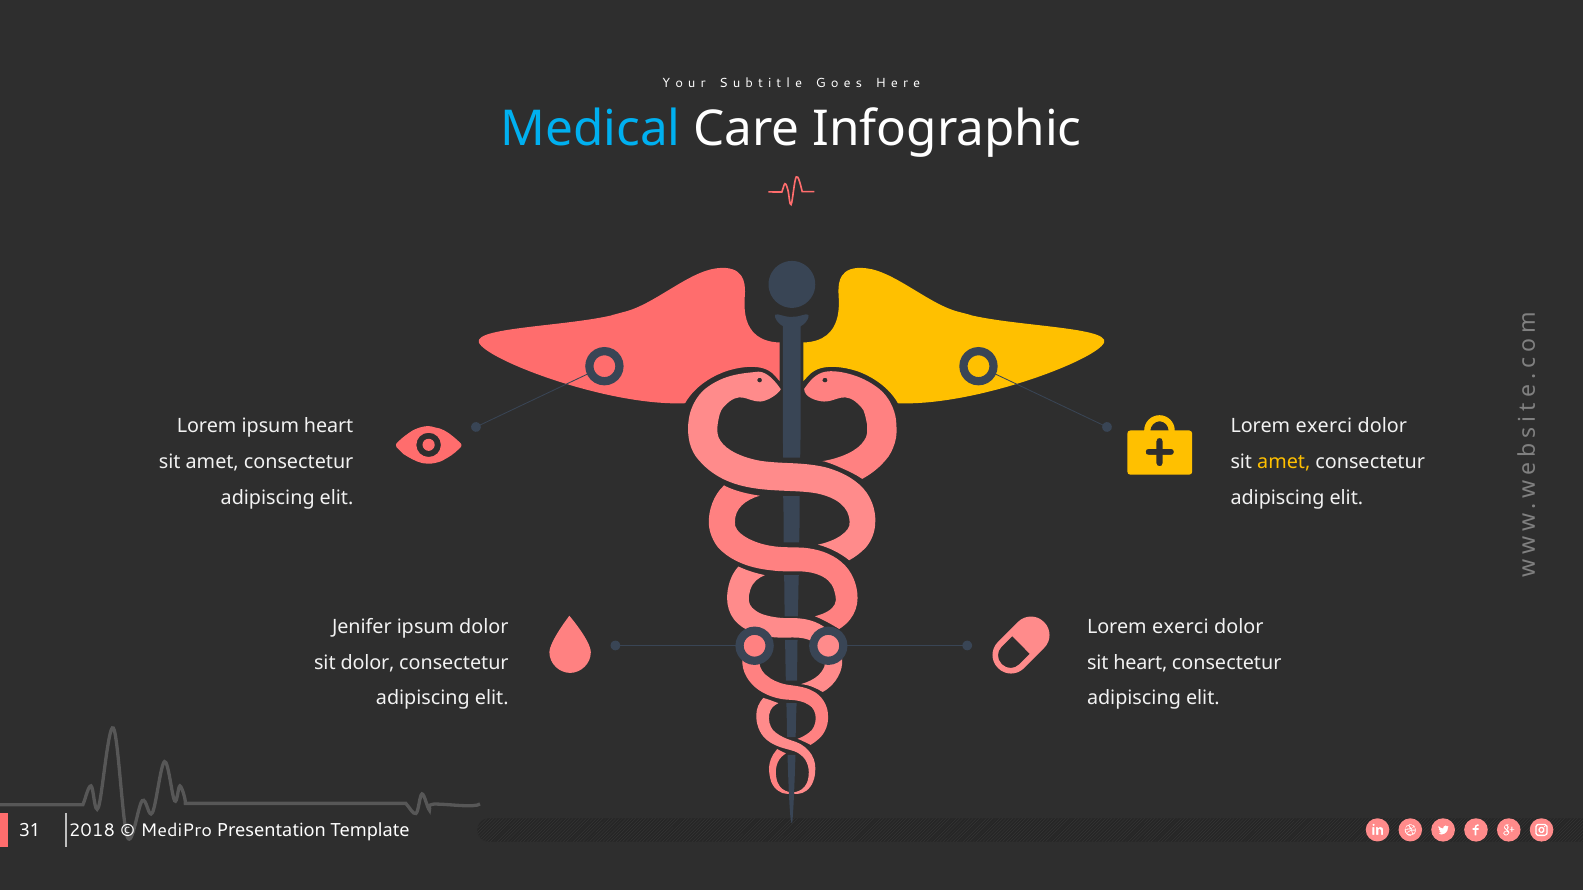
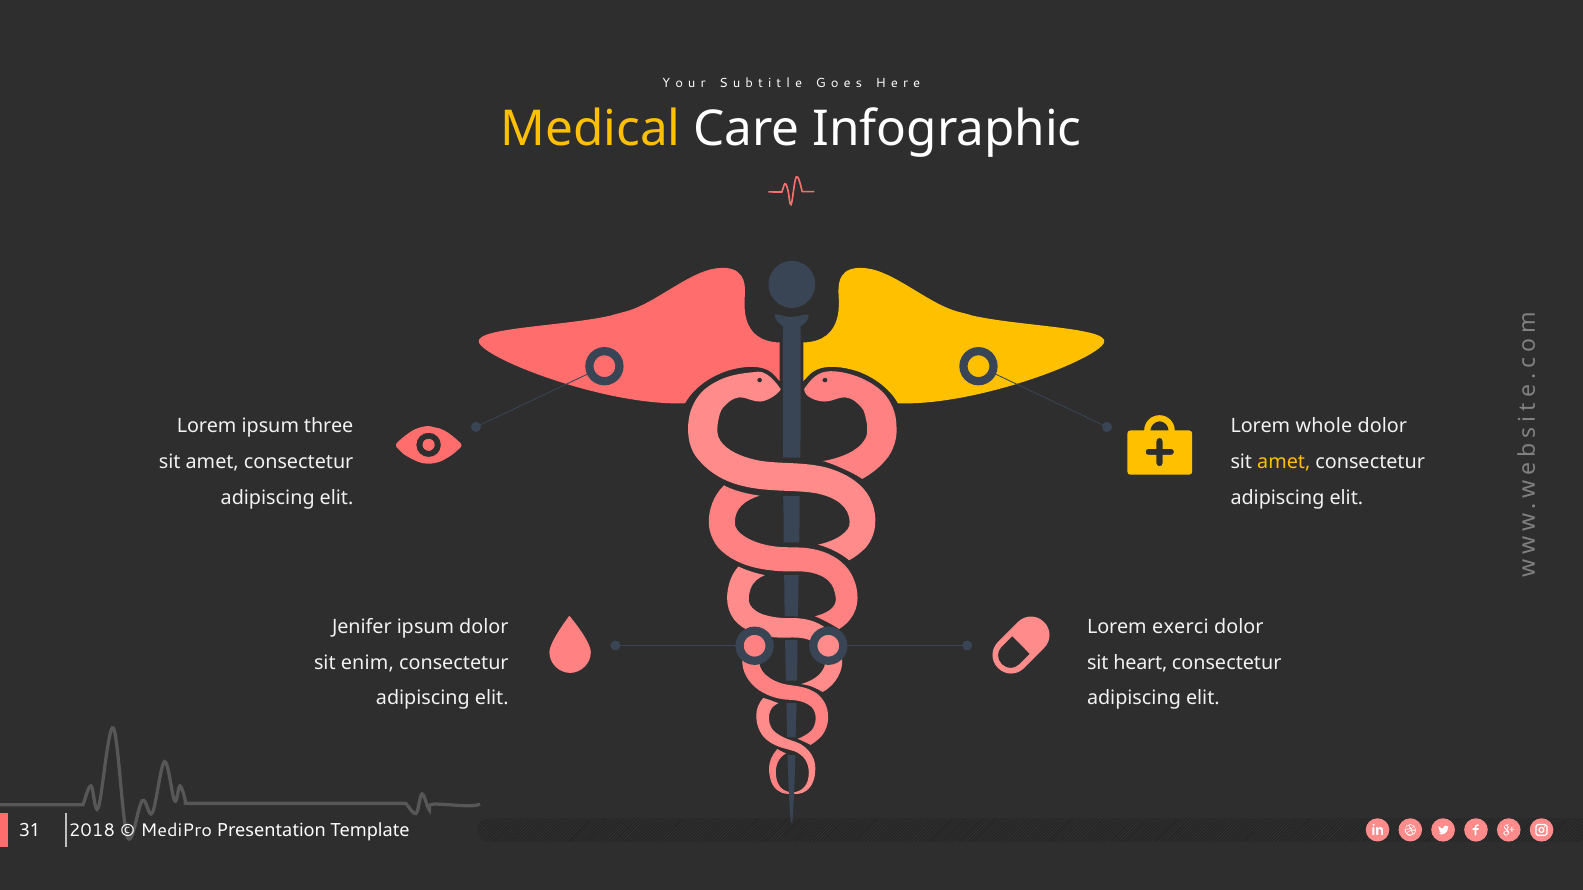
Medical colour: light blue -> yellow (591, 129)
ipsum heart: heart -> three (329, 426)
exerci: exerci -> whole (1324, 426)
sit dolor: dolor -> enim (367, 663)
